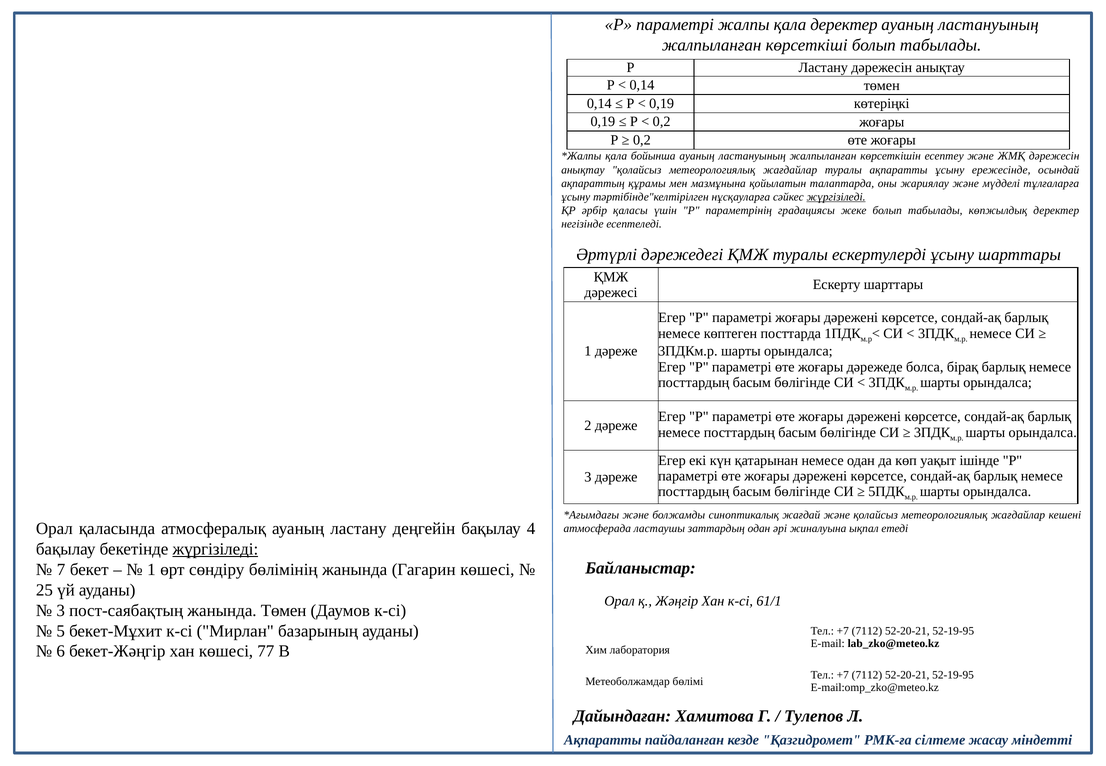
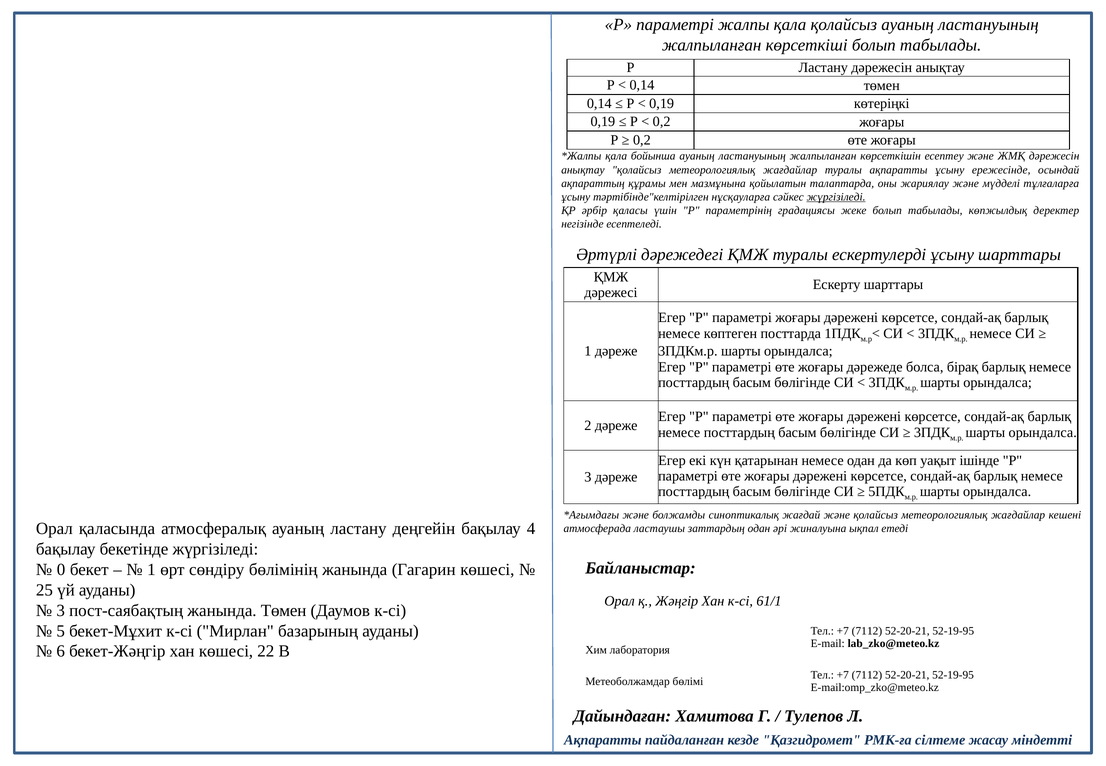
қала деректер: деректер -> қолайсыз (844, 25)
жүргізіледі underline: present -> none (215, 549)
7: 7 -> 0 (61, 569)
77: 77 -> 22 (266, 651)
